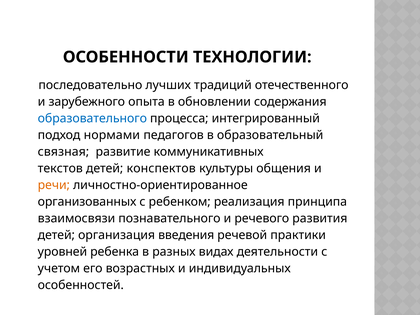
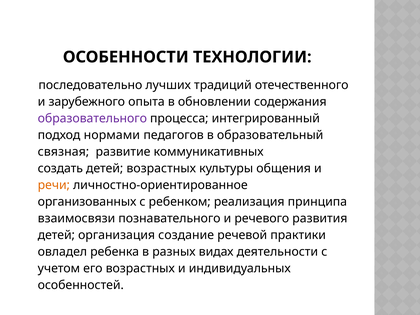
образовательного colour: blue -> purple (92, 118)
текстов: текстов -> создать (60, 168)
детей конспектов: конспектов -> возрастных (161, 168)
введения: введения -> создание (186, 235)
уровней: уровней -> овладел (62, 252)
